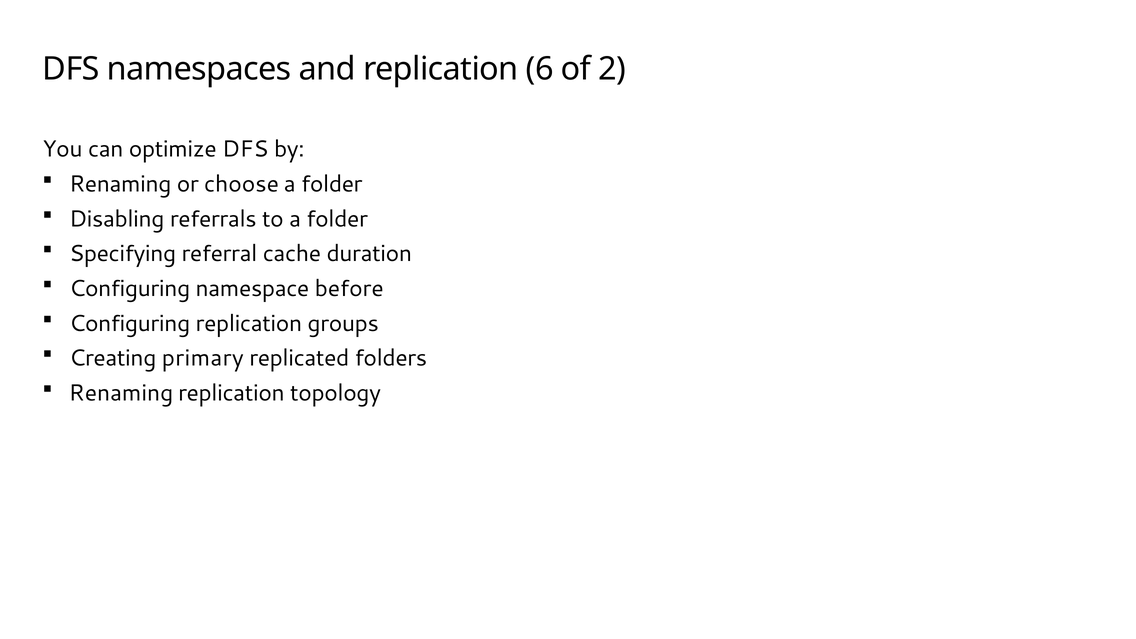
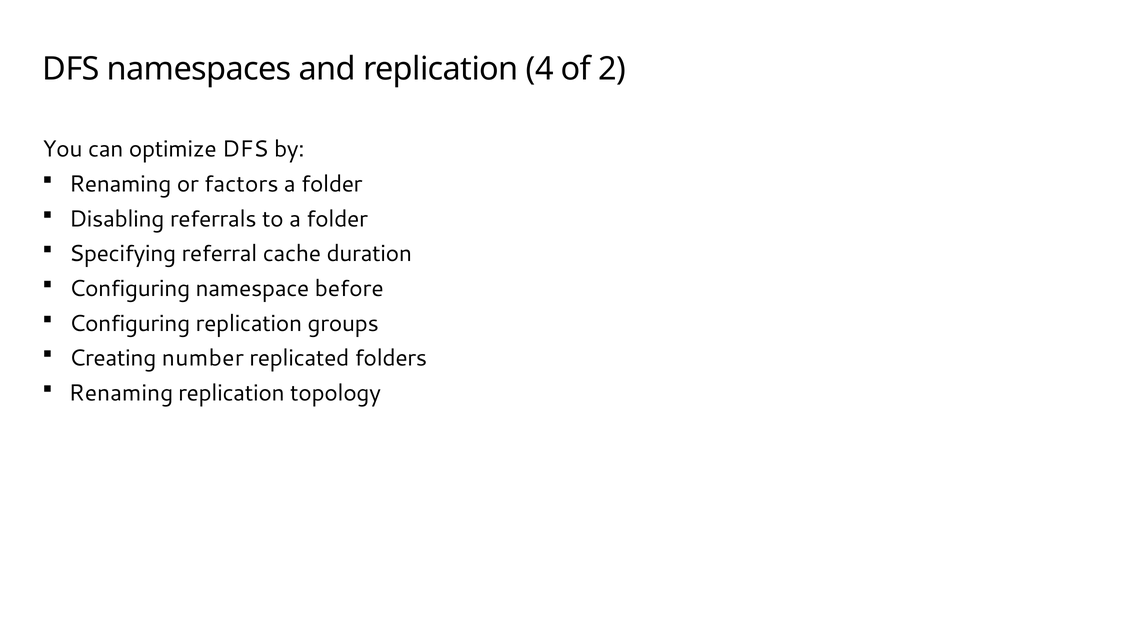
6: 6 -> 4 (540, 69)
choose: choose -> factors (241, 184)
primary: primary -> number (203, 358)
